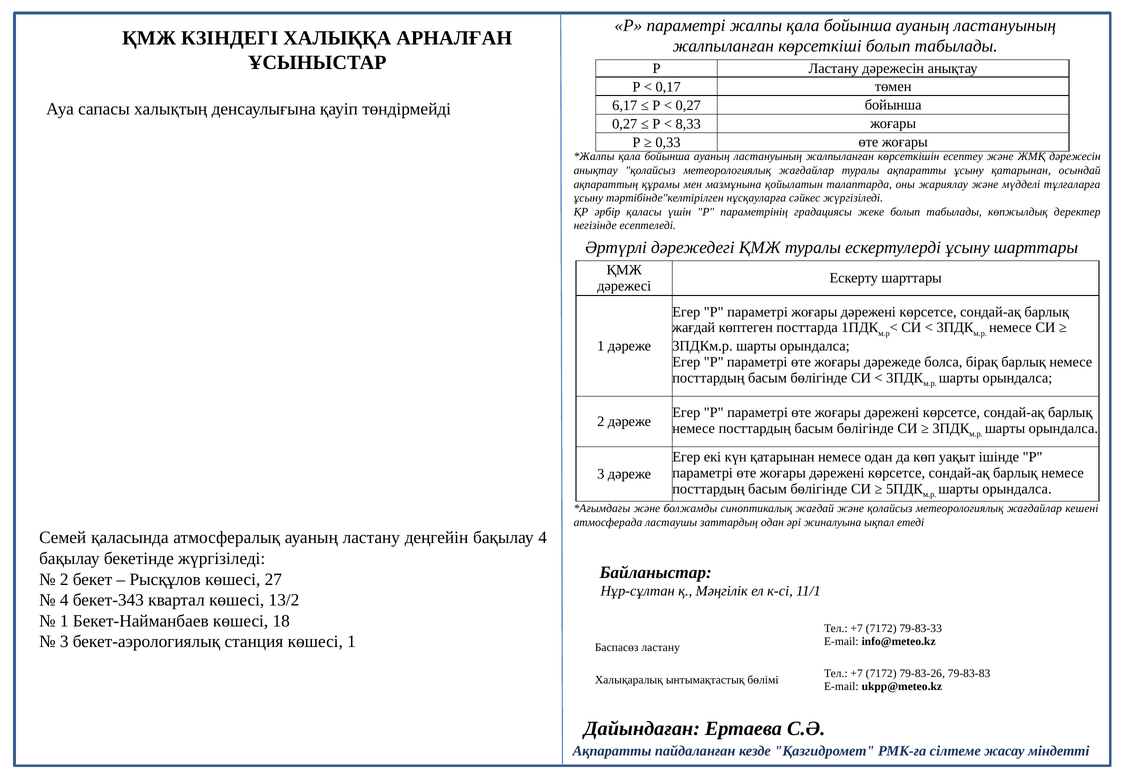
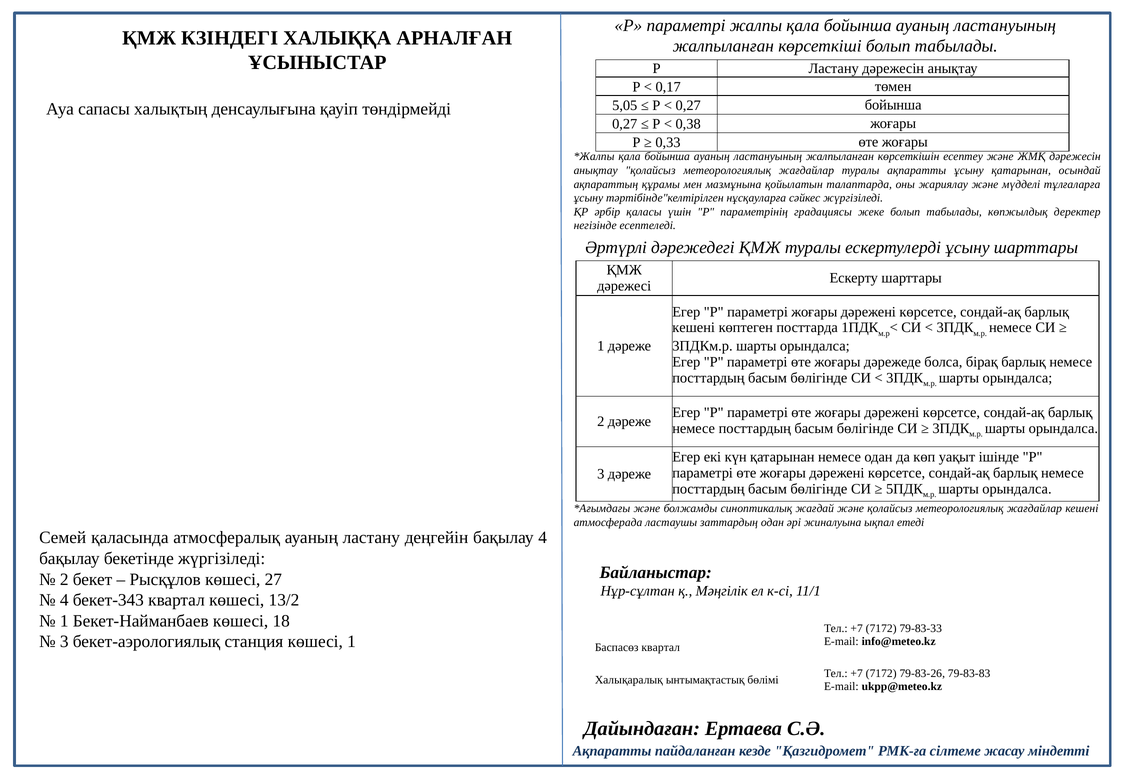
6,17: 6,17 -> 5,05 (625, 105)
8,33: 8,33 -> 0,38 (688, 124)
жағдай: жағдай -> кешені (694, 328)
Баспасөз ластану: ластану -> квартал (661, 648)
